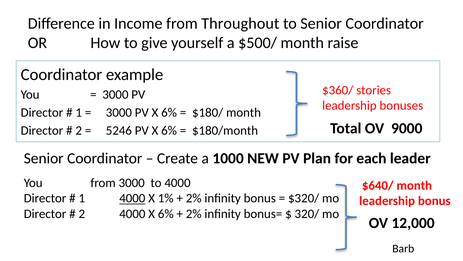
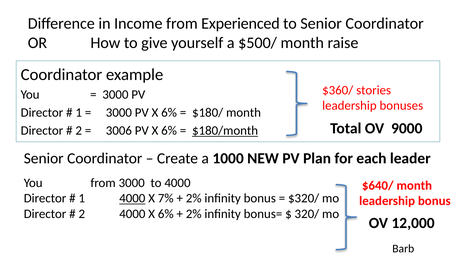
Throughout: Throughout -> Experienced (240, 24)
5246: 5246 -> 3006 (119, 130)
$180/month underline: none -> present (225, 130)
1%: 1% -> 7% (166, 198)
